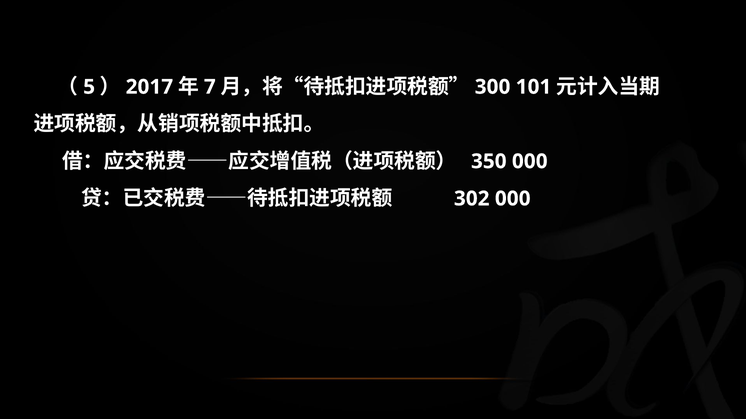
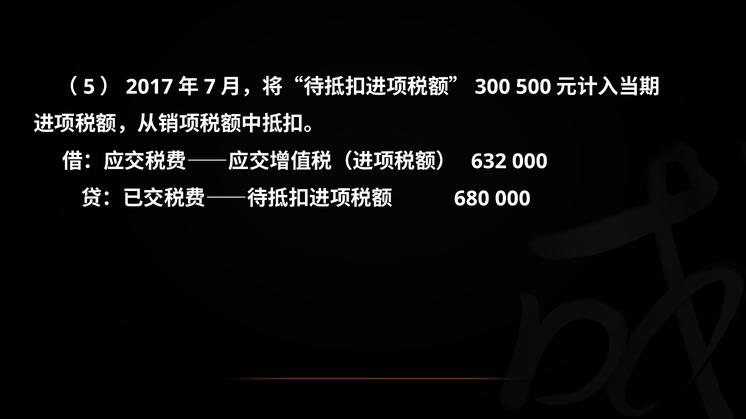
101: 101 -> 500 (534, 87)
350: 350 -> 632 (489, 162)
302: 302 -> 680 (472, 199)
